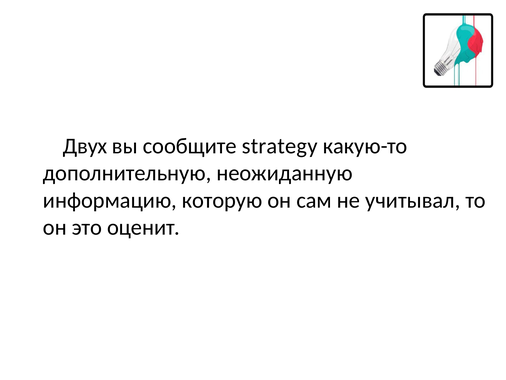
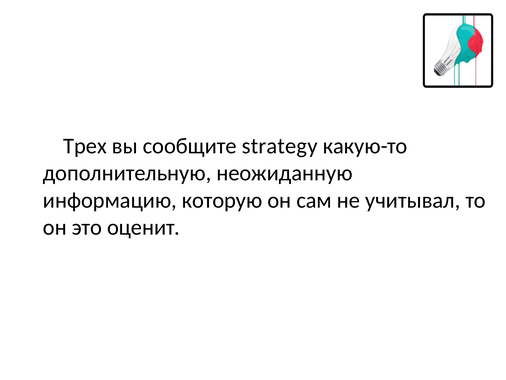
Двух: Двух -> Трех (85, 146)
